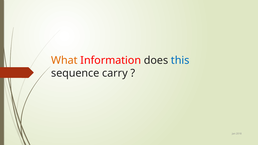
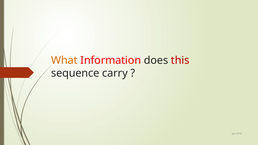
this colour: blue -> red (180, 60)
